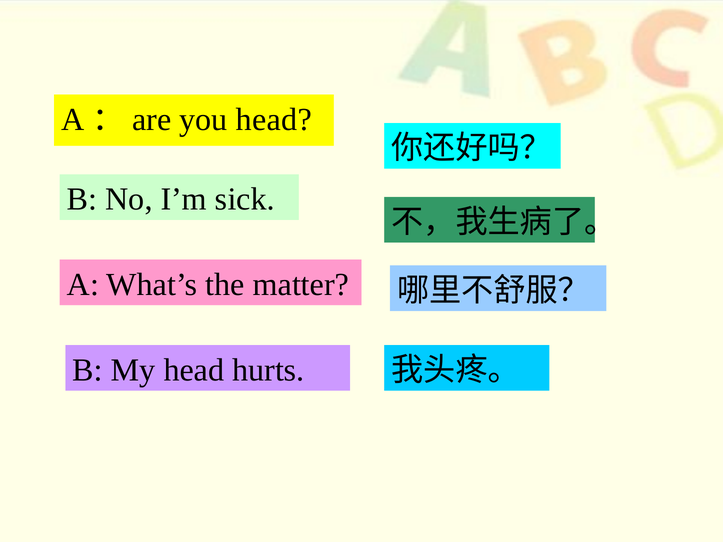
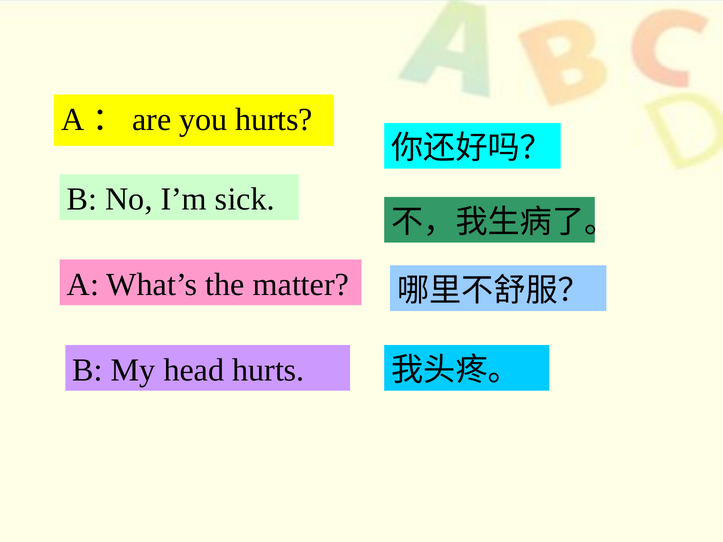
you head: head -> hurts (274, 120)
